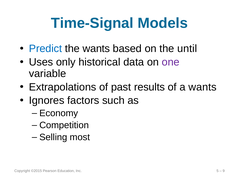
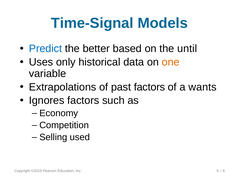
the wants: wants -> better (96, 49)
one colour: purple -> orange (171, 62)
past results: results -> factors (149, 87)
most: most -> used (80, 137)
